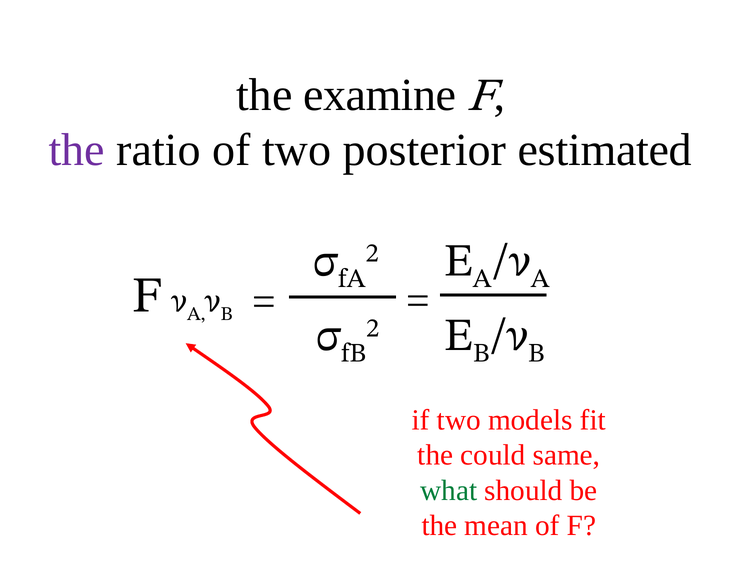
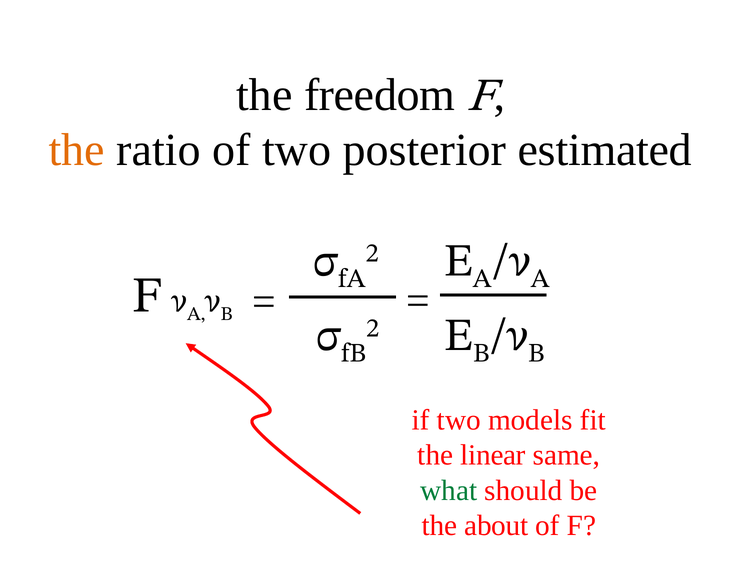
examine: examine -> freedom (380, 95)
the colour: purple -> orange (77, 150)
could: could -> linear (493, 456)
mean: mean -> about (496, 526)
